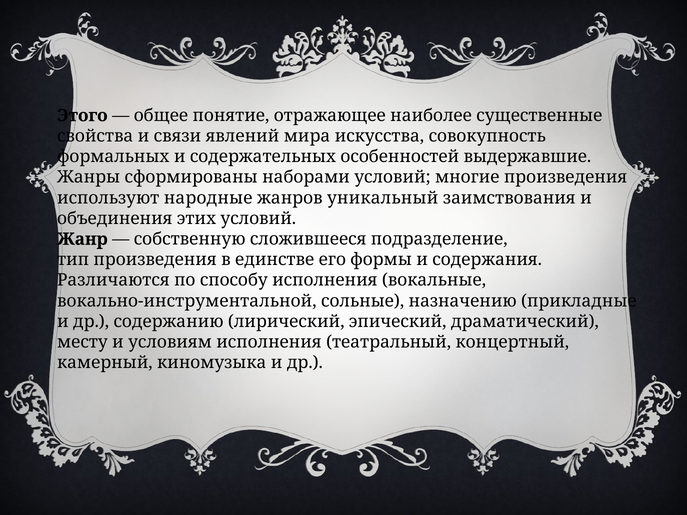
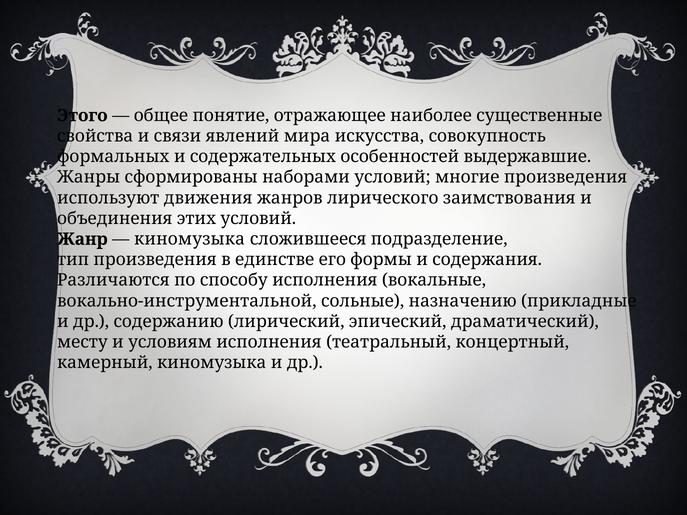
народные: народные -> движения (208, 198)
уникальный: уникальный -> лирического (383, 198)
собственную: собственную -> киномузыка (190, 239)
